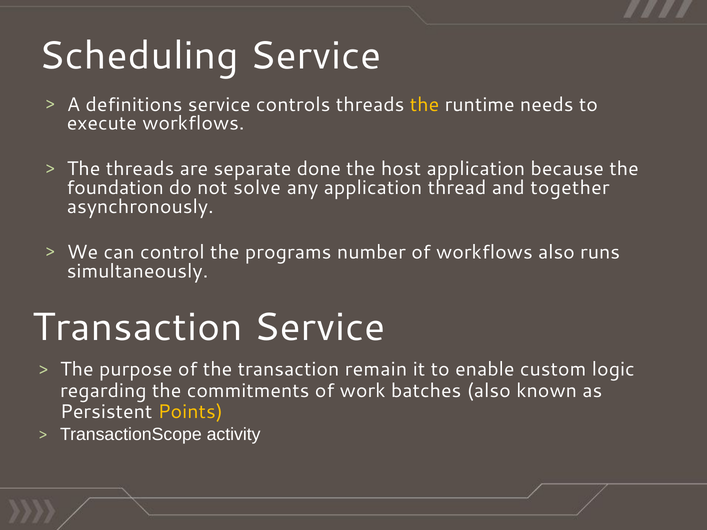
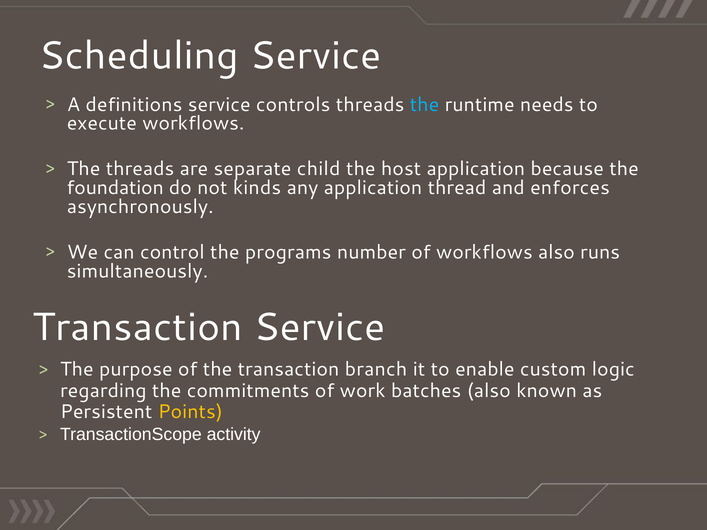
the colour: yellow -> light blue (425, 105)
done: done -> child (319, 169)
solve: solve -> kinds (257, 188)
together: together -> enforces (570, 188)
remain: remain -> branch (376, 370)
